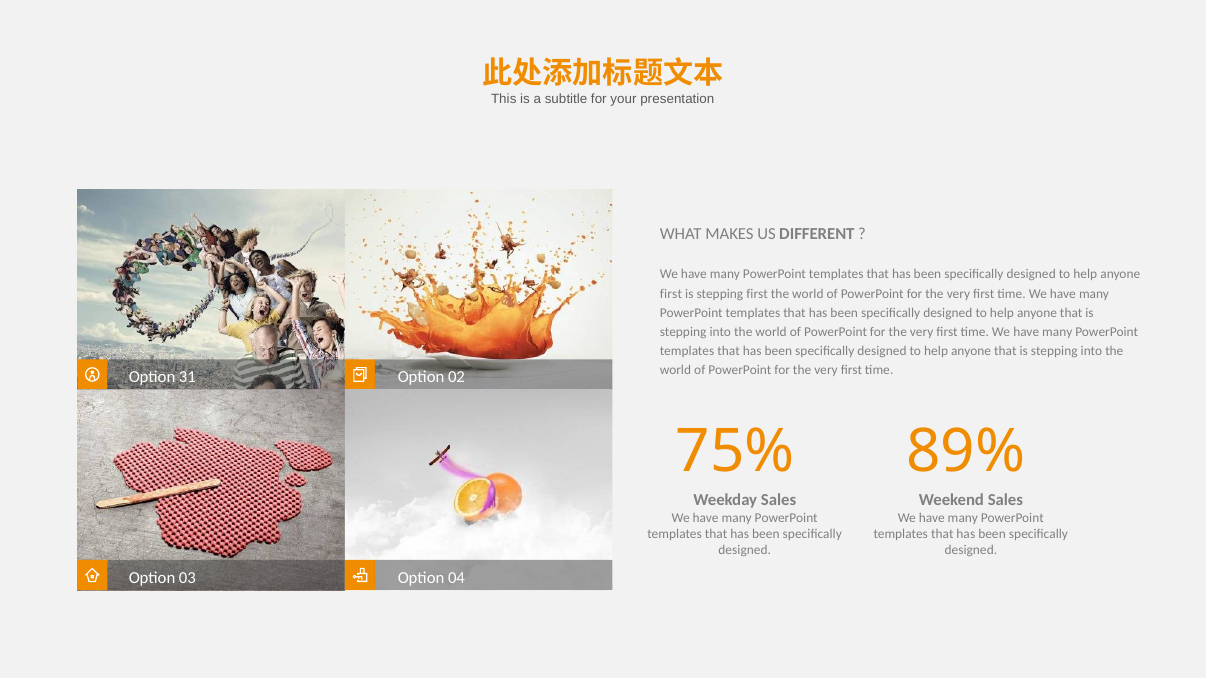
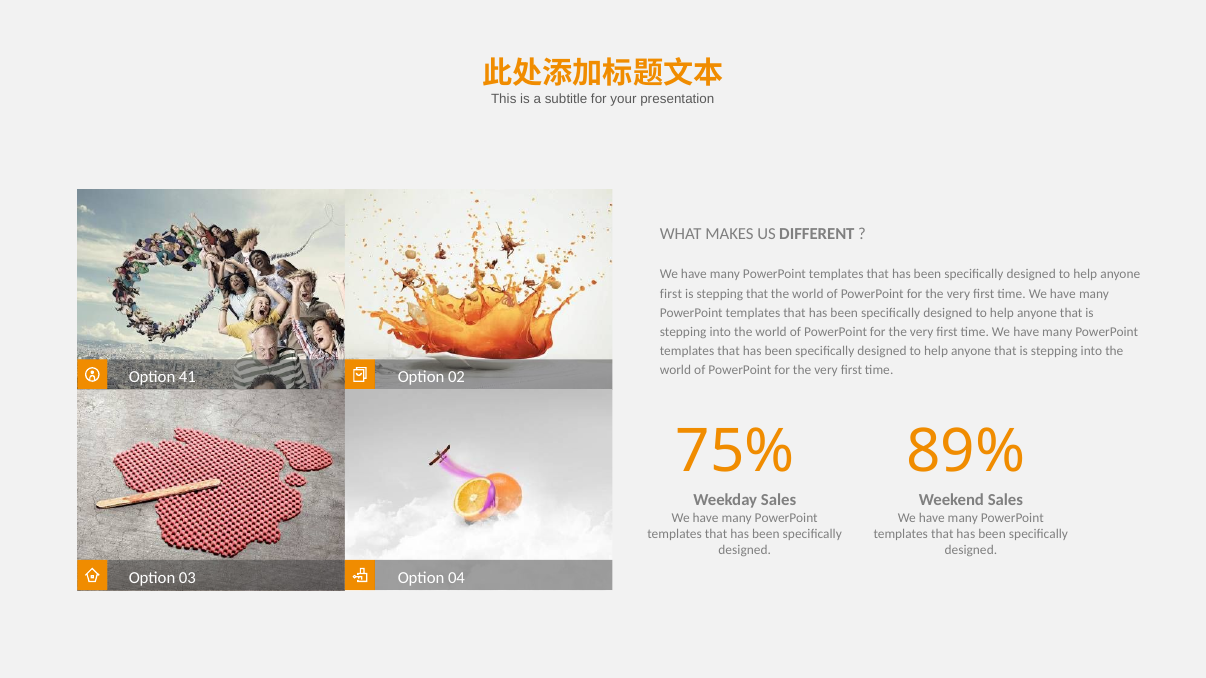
stepping first: first -> that (757, 294)
31: 31 -> 41 (187, 377)
